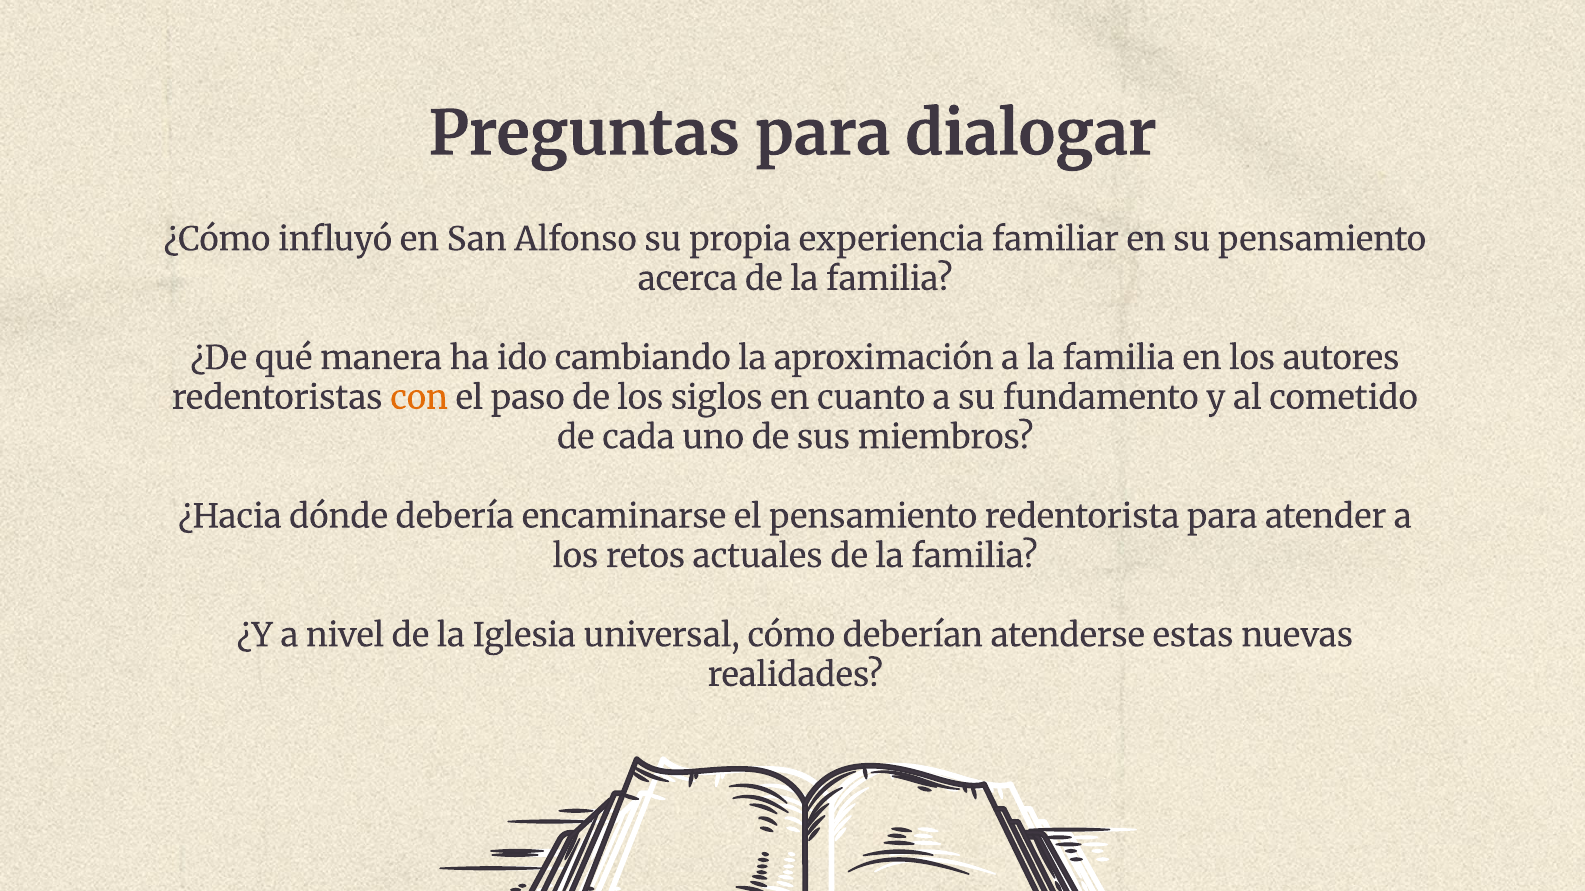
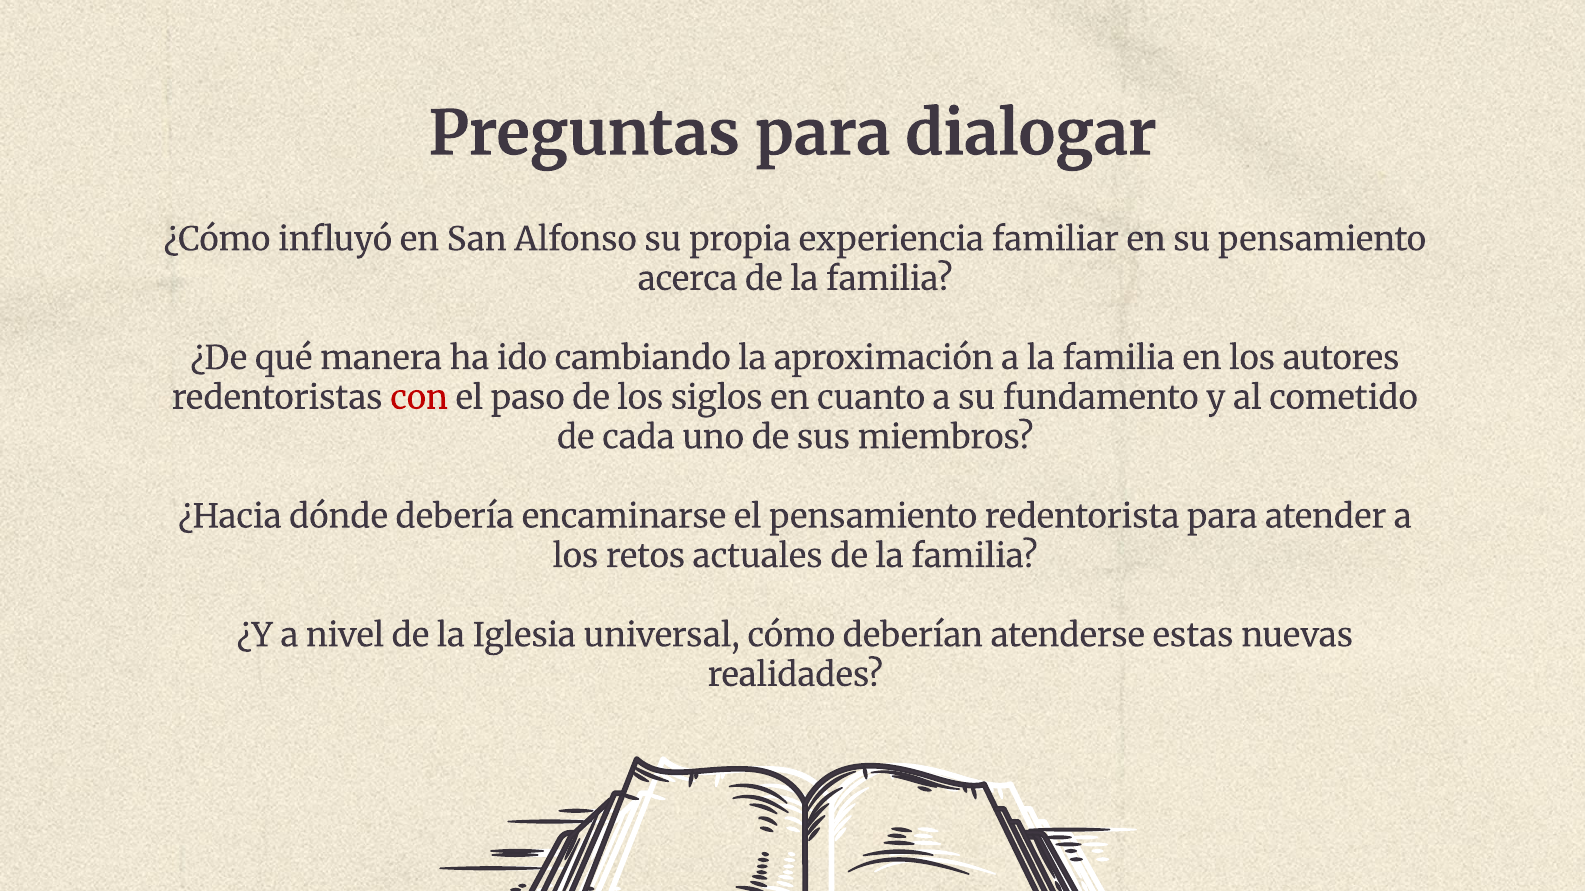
con colour: orange -> red (419, 398)
